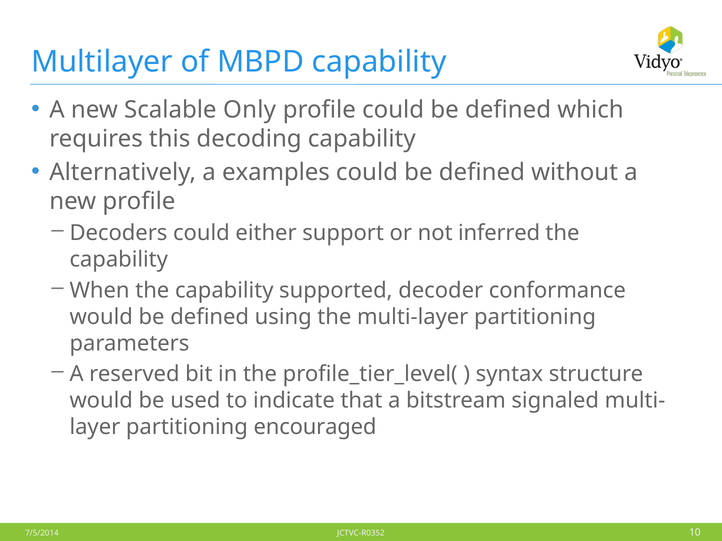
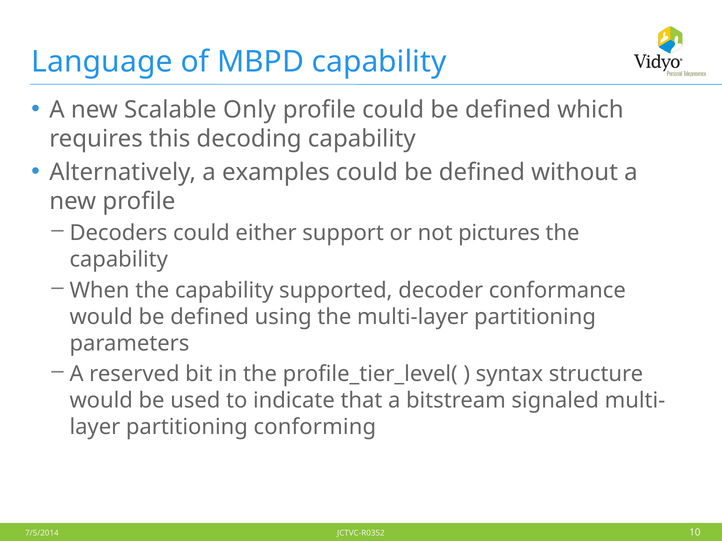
Multilayer: Multilayer -> Language (102, 62)
inferred: inferred -> pictures (499, 233)
encouraged: encouraged -> conforming (315, 427)
